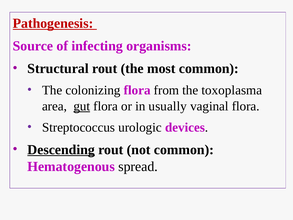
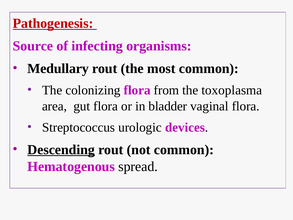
Structural: Structural -> Medullary (58, 68)
gut underline: present -> none (82, 106)
usually: usually -> bladder (168, 106)
